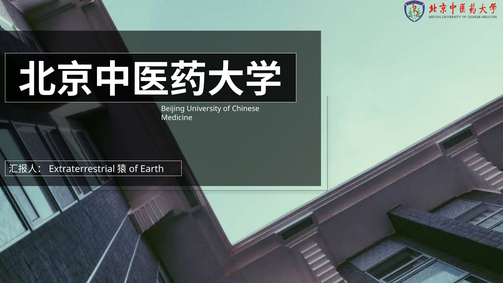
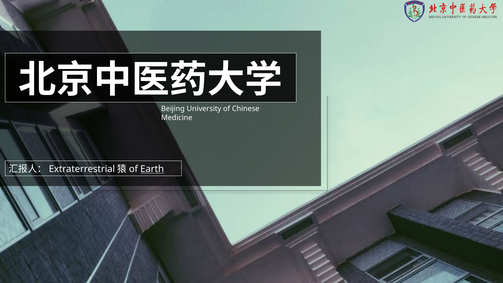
Earth underline: none -> present (152, 169)
